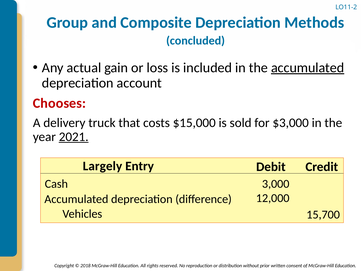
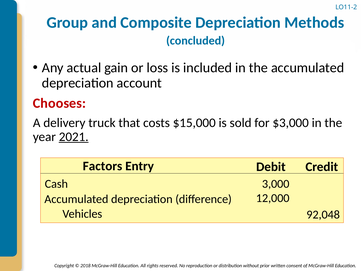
accumulated underline: present -> none (308, 68)
Largely: Largely -> Factors (103, 166)
15,700: 15,700 -> 92,048 (323, 214)
